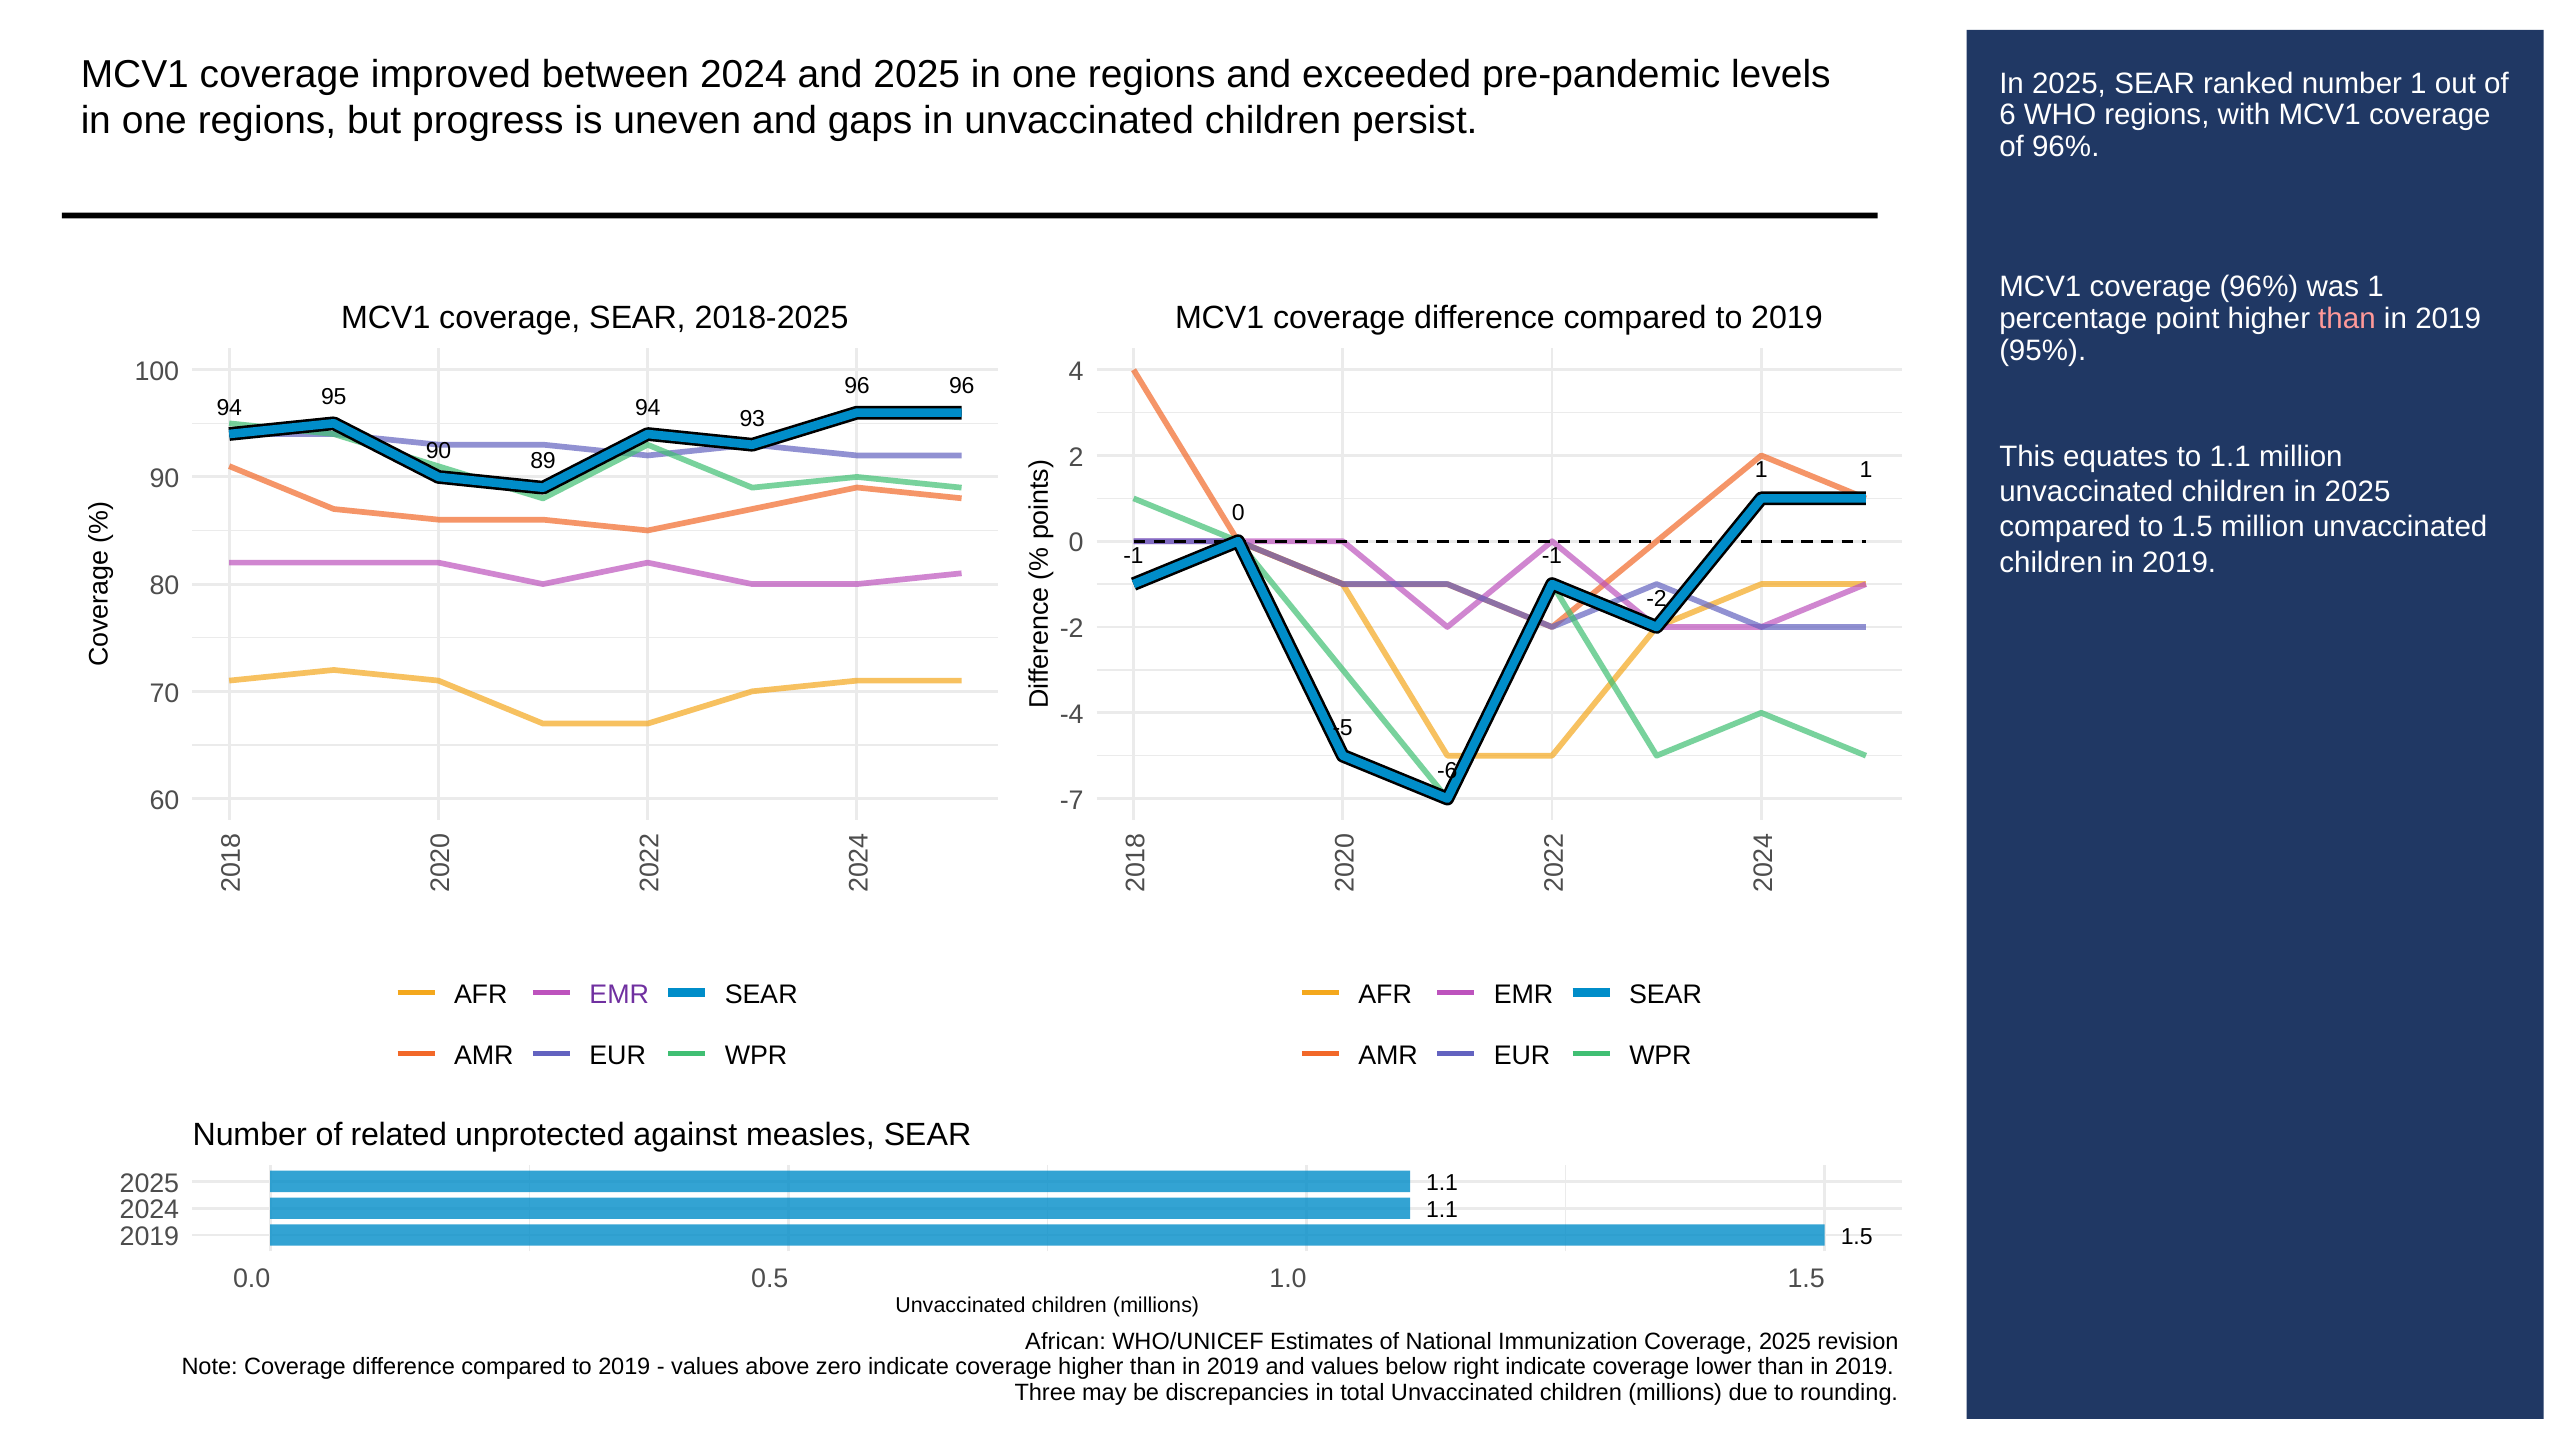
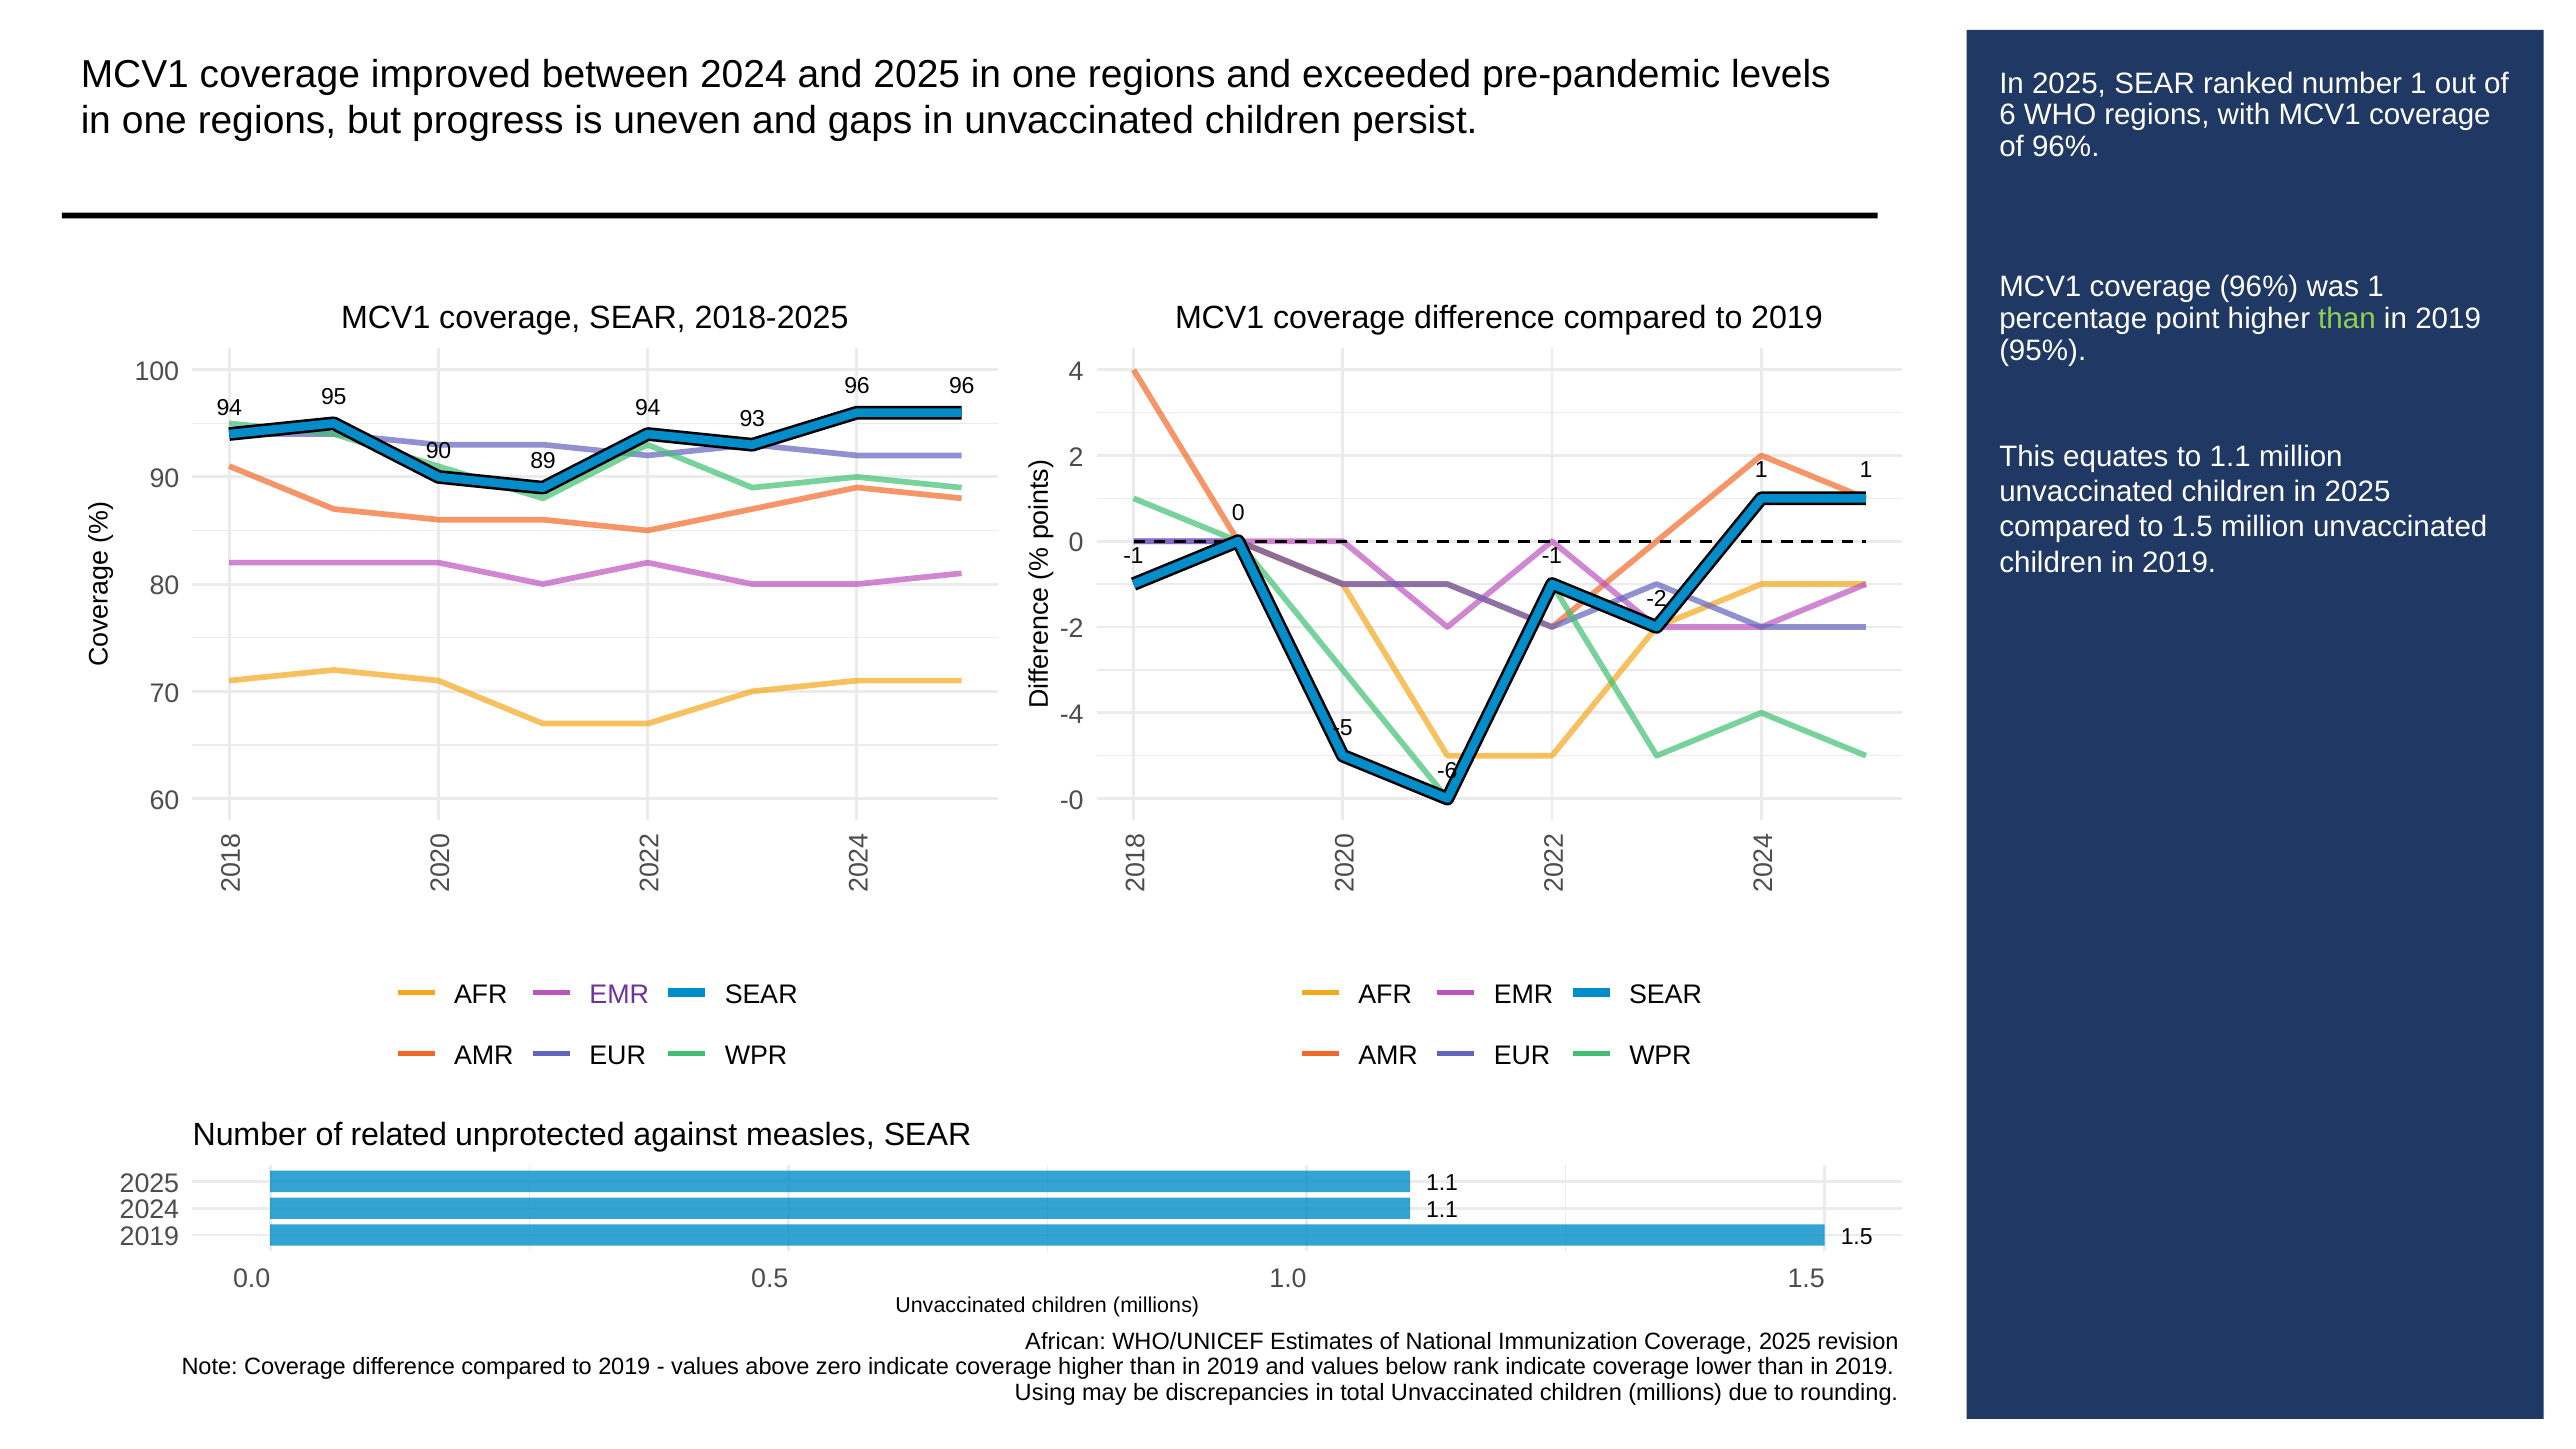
than colour: pink -> light green (2347, 319)
-7: -7 -> -0 (1072, 800)
right: right -> rank (1476, 1367)
Three: Three -> Using (1045, 1392)
